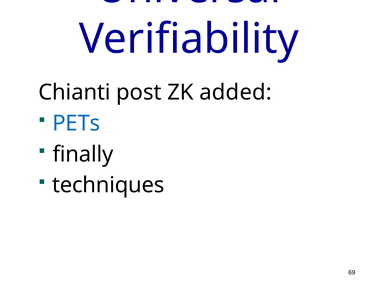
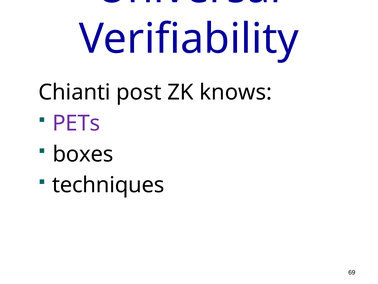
added: added -> knows (236, 92)
PETs colour: blue -> purple (76, 123)
finally: finally -> boxes (83, 154)
